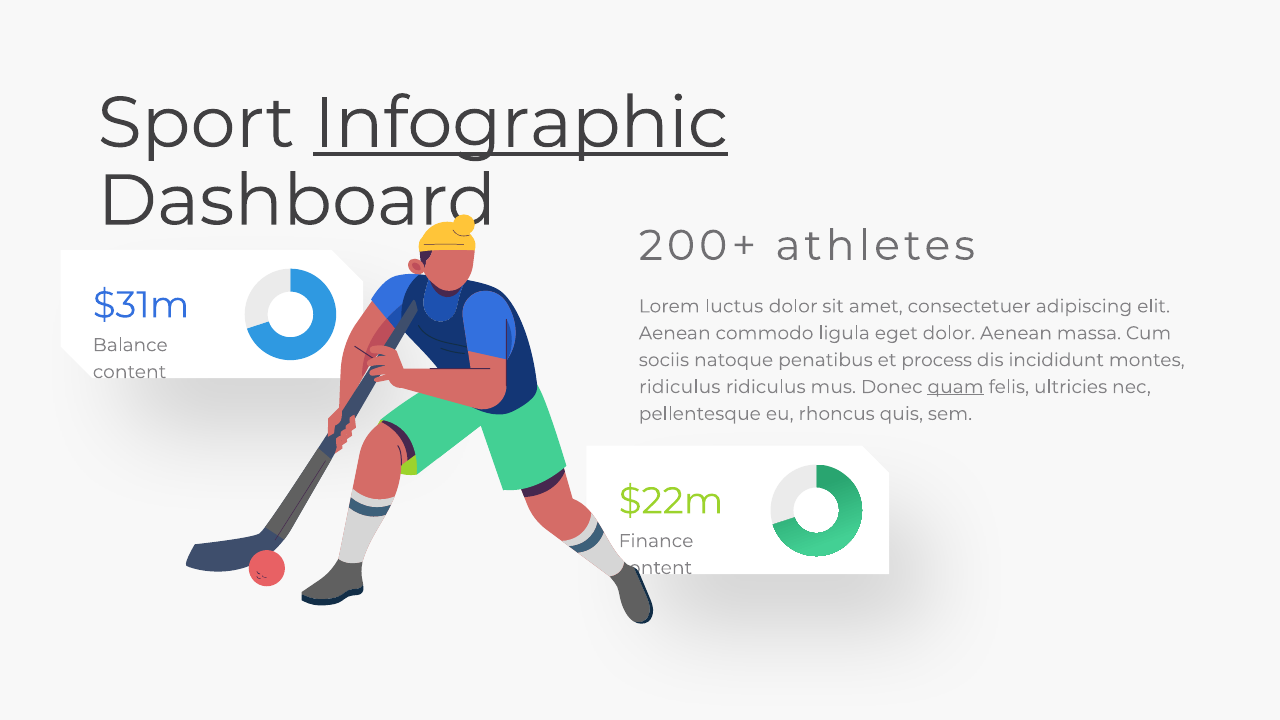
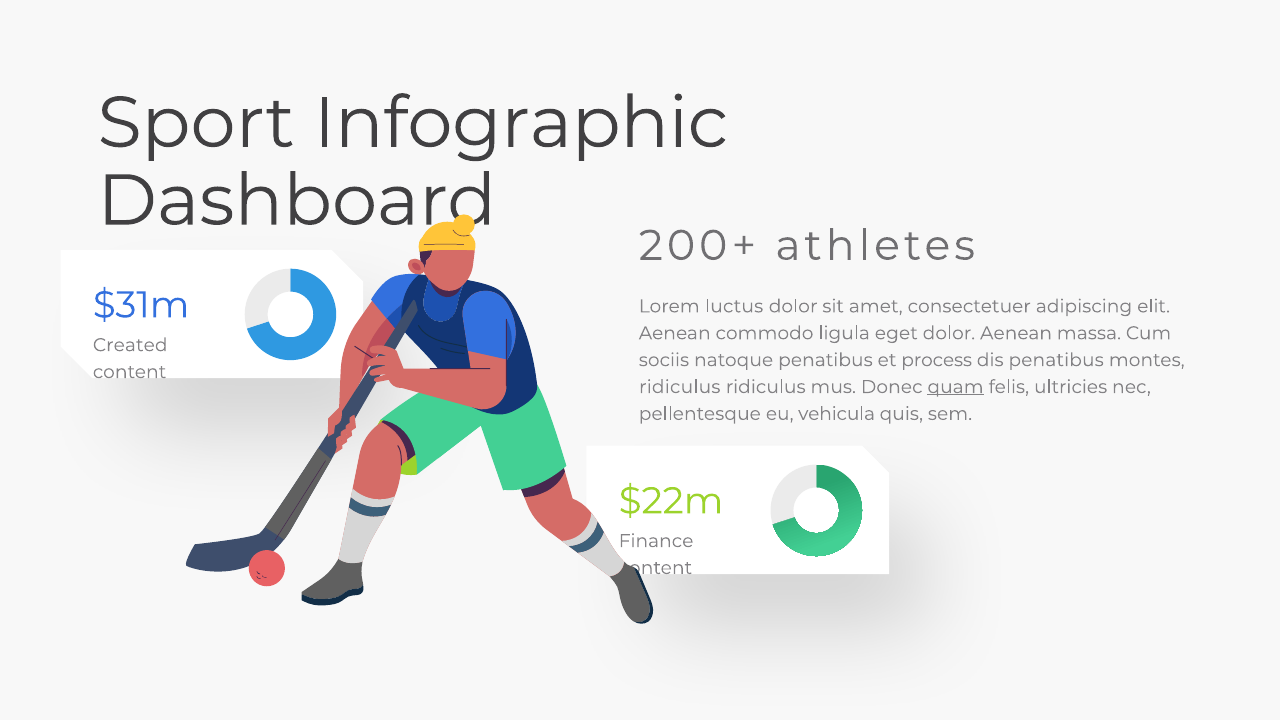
Infographic underline: present -> none (521, 123)
Balance: Balance -> Created (130, 345)
dis incididunt: incididunt -> penatibus (1056, 360)
rhoncus: rhoncus -> vehicula (837, 414)
